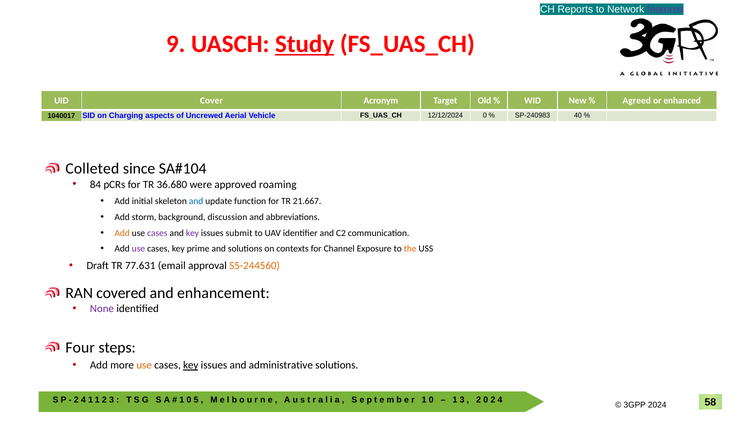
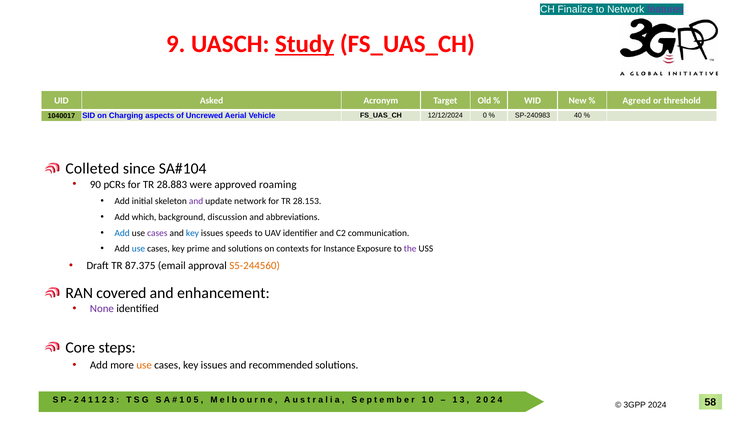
Reports: Reports -> Finalize (575, 10)
Cover: Cover -> Asked (212, 101)
enhanced: enhanced -> threshold (682, 101)
84: 84 -> 90 (95, 185)
36.680: 36.680 -> 28.883 (172, 185)
and colour: blue -> purple (196, 201)
update function: function -> network (250, 201)
21.667: 21.667 -> 28.153 (307, 201)
storm: storm -> which (144, 217)
Add colour: orange -> blue (122, 233)
key colour: purple -> blue (192, 233)
submit: submit -> speeds (239, 233)
use colour: purple -> blue (138, 249)
Channel: Channel -> Instance (339, 249)
the colour: orange -> purple (410, 249)
77.631: 77.631 -> 87.375 (140, 266)
Four: Four -> Core (80, 348)
key underline: present -> none (191, 366)
administrative: administrative -> recommended (281, 366)
